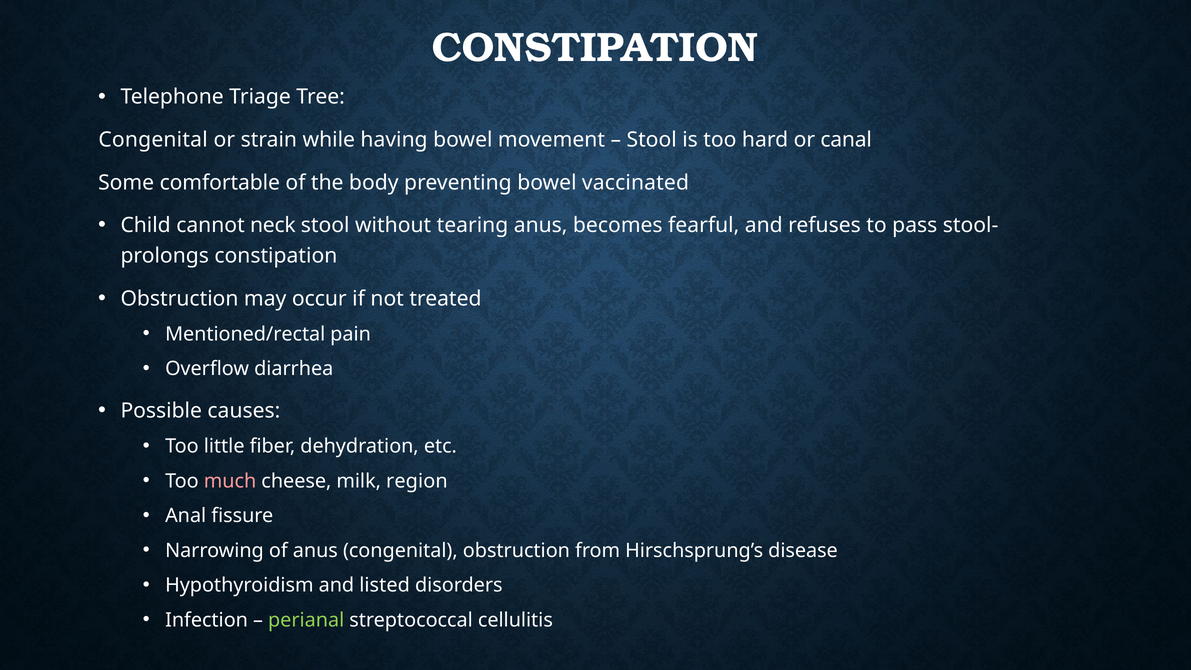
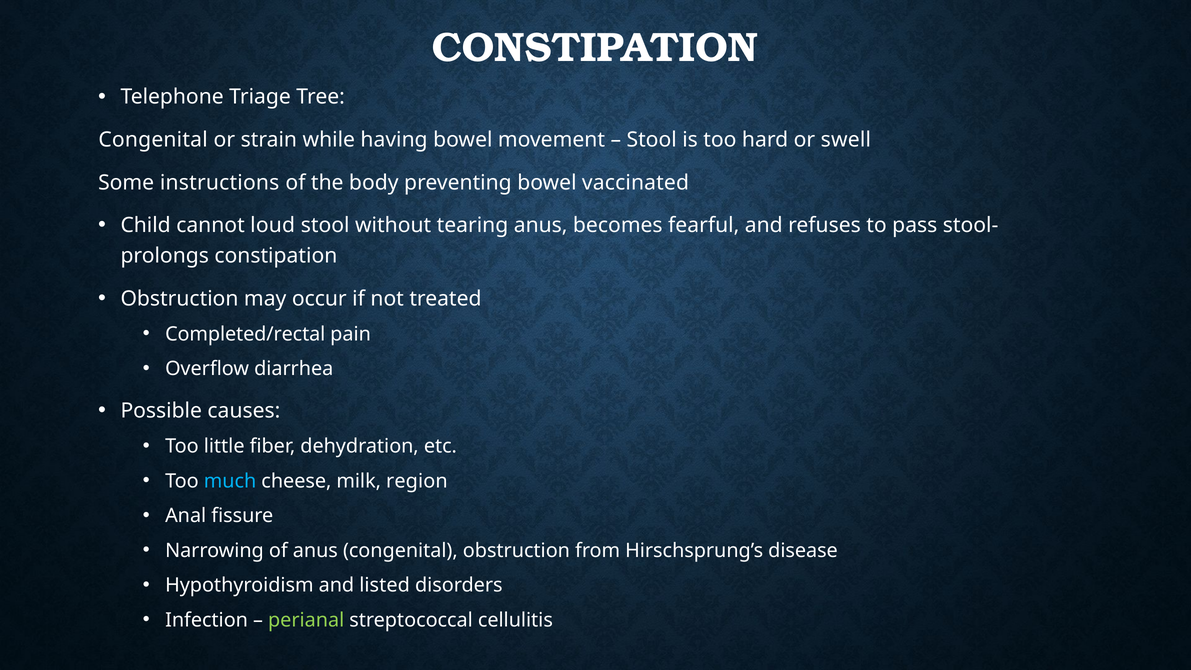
canal: canal -> swell (846, 140)
comfortable: comfortable -> instructions (220, 183)
neck: neck -> loud (273, 225)
Mentioned/rectal: Mentioned/rectal -> Completed/rectal (245, 334)
much colour: pink -> light blue (230, 481)
